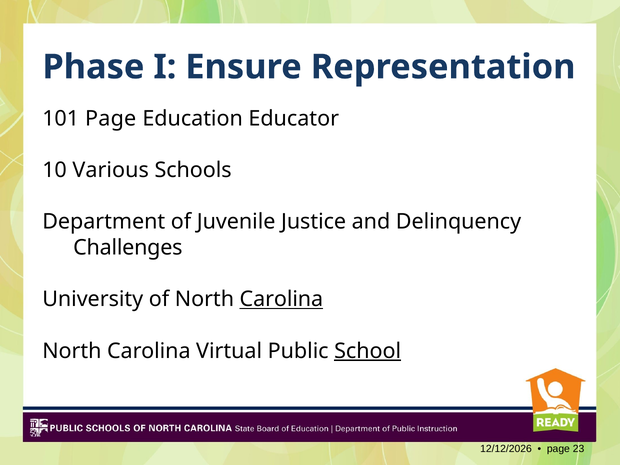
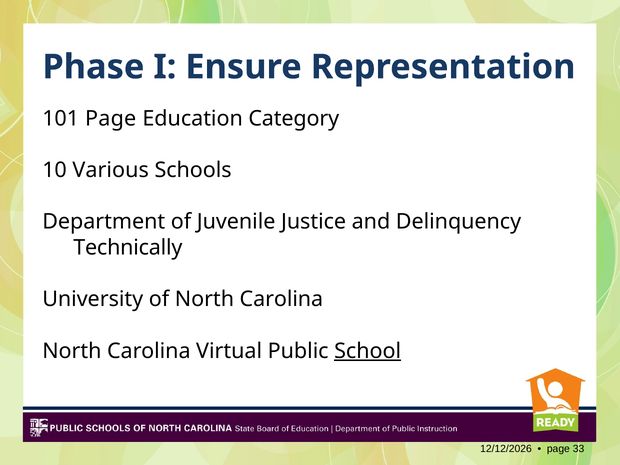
Educator: Educator -> Category (294, 119)
Challenges: Challenges -> Technically (128, 248)
Carolina underline: present -> none (281, 299)
23: 23 -> 33 (579, 449)
